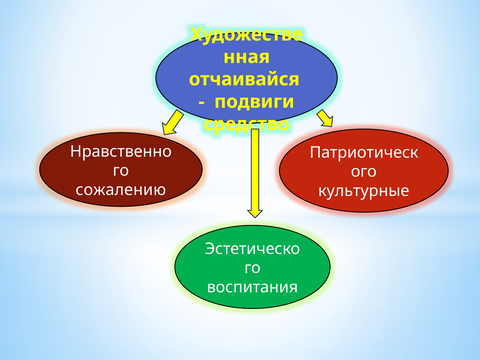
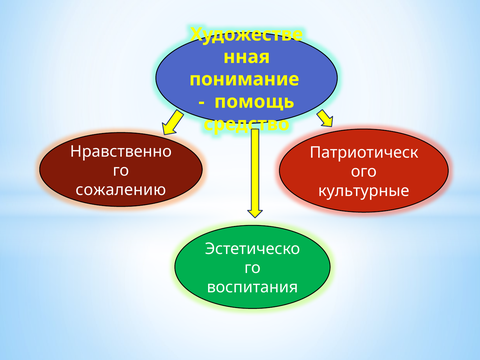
отчаивайся: отчаивайся -> понимание (244, 79)
подвиги: подвиги -> помощь (254, 102)
